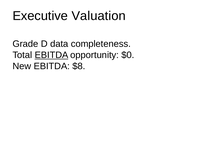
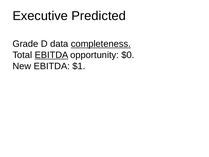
Valuation: Valuation -> Predicted (99, 16)
completeness underline: none -> present (101, 44)
$8: $8 -> $1 (79, 66)
